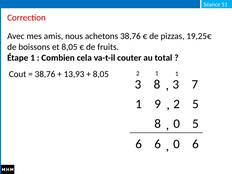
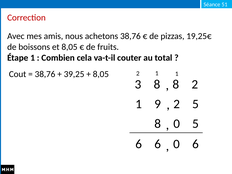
13,93: 13,93 -> 39,25 (74, 74)
8 3: 3 -> 8 (176, 84)
3 7: 7 -> 2 (195, 84)
